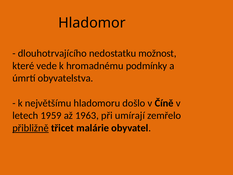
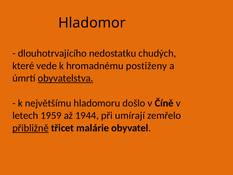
možnost: možnost -> chudých (157, 53)
podmínky: podmínky -> postiženy (146, 66)
obyvatelstva underline: none -> present (66, 78)
1963: 1963 -> 1944 (87, 115)
